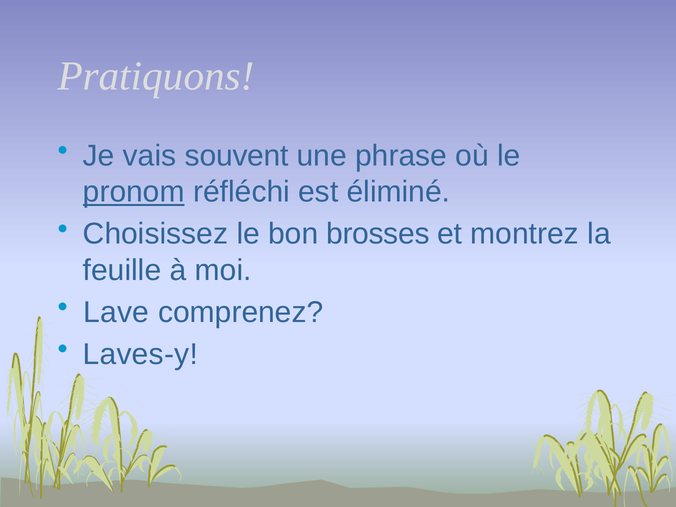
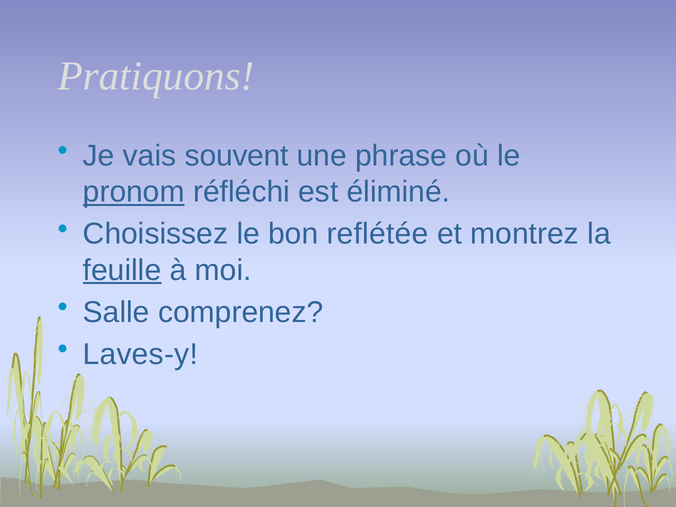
brosses: brosses -> reflétée (378, 234)
feuille underline: none -> present (122, 270)
Lave: Lave -> Salle (116, 312)
